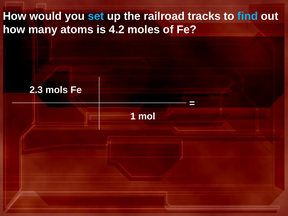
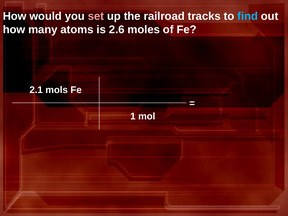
set colour: light blue -> pink (96, 16)
4.2: 4.2 -> 2.6 (117, 30)
2.3: 2.3 -> 2.1 (36, 90)
